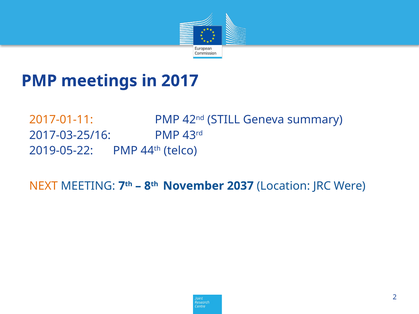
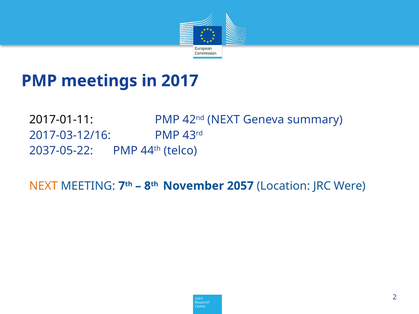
2017-01-11 colour: orange -> black (61, 120)
42nd STILL: STILL -> NEXT (224, 120)
2017-03-25/16: 2017-03-25/16 -> 2017-03-12/16 (70, 135)
2019-05-22: 2019-05-22 -> 2037-05-22 (61, 151)
2037: 2037 -> 2057 (240, 186)
